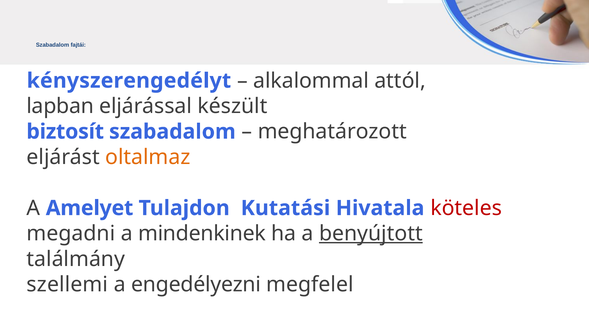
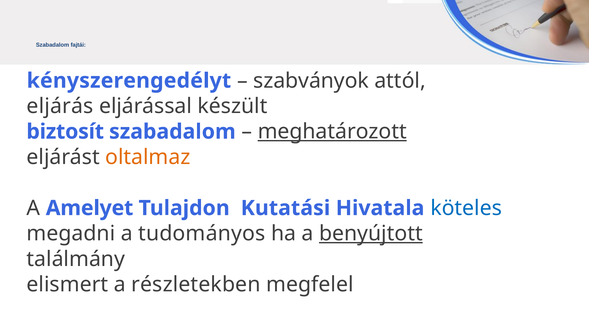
alkalommal: alkalommal -> szabványok (311, 81)
lapban: lapban -> eljárás (60, 106)
meghatározott underline: none -> present (332, 132)
köteles colour: red -> blue (466, 208)
mindenkinek: mindenkinek -> tudományos (202, 234)
szellemi: szellemi -> elismert (67, 285)
engedélyezni: engedélyezni -> részletekben (196, 285)
